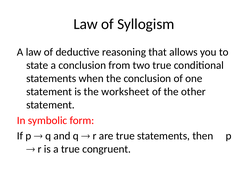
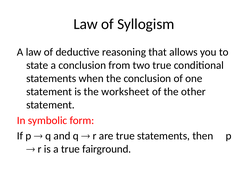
congruent: congruent -> fairground (107, 149)
